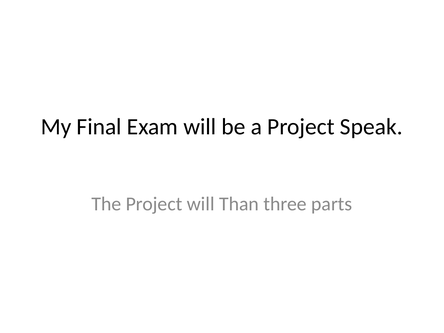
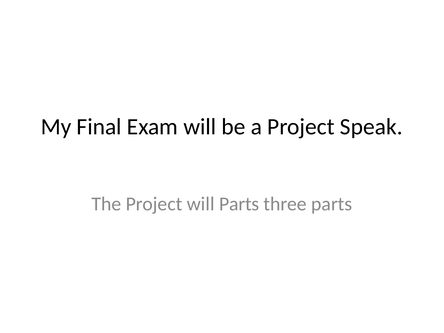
will Than: Than -> Parts (239, 204)
